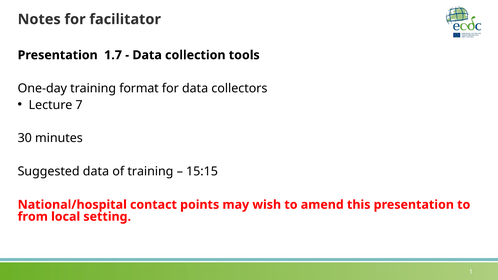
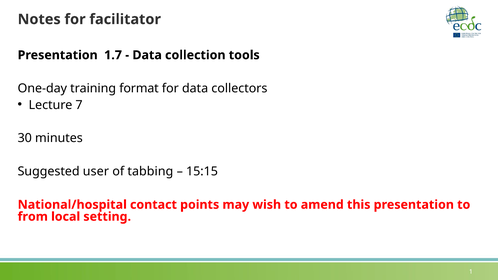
Suggested data: data -> user (96, 172)
of training: training -> tabbing (150, 172)
